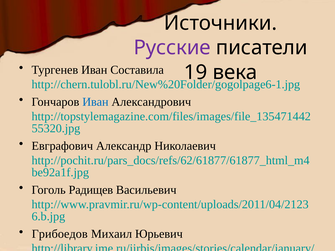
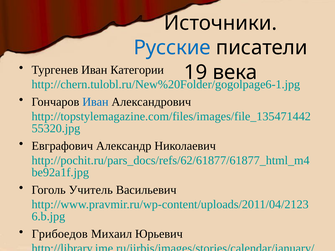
Русские colour: purple -> blue (172, 48)
Составила: Составила -> Категории (137, 70)
Радищев: Радищев -> Учитель (91, 190)
